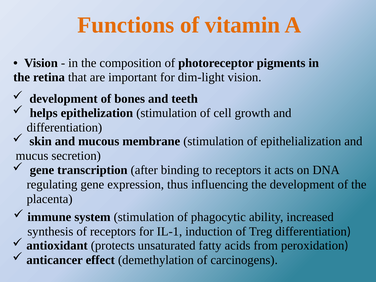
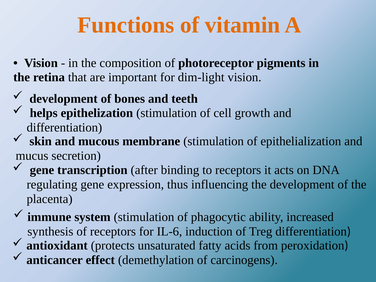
IL-1: IL-1 -> IL-6 (169, 231)
